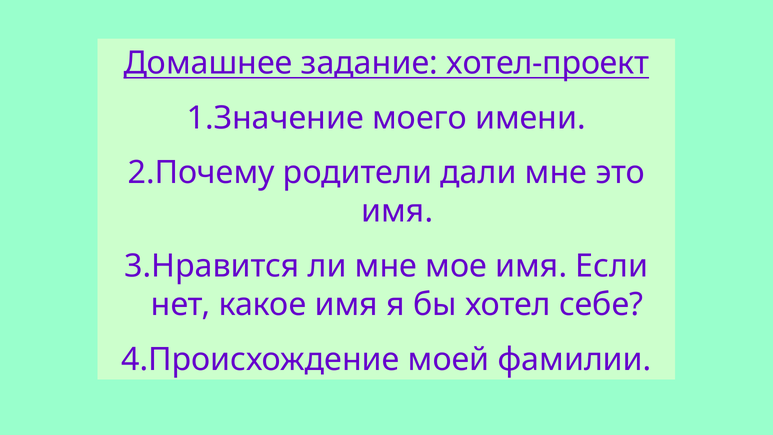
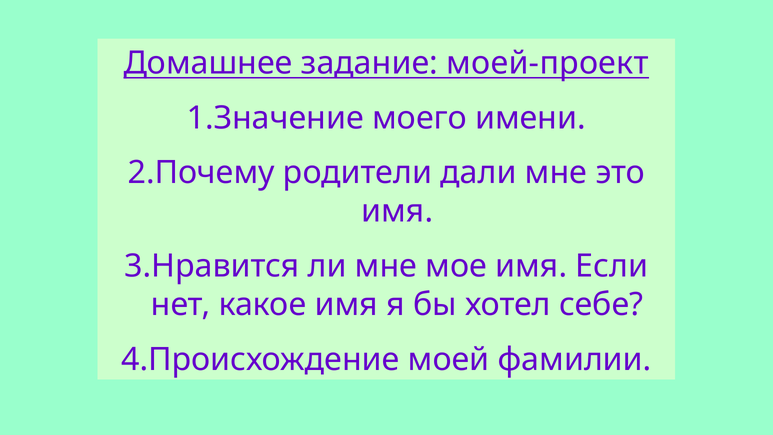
хотел-проект: хотел-проект -> моей-проект (548, 63)
